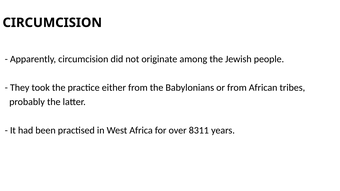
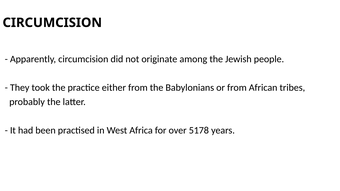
8311: 8311 -> 5178 (199, 131)
